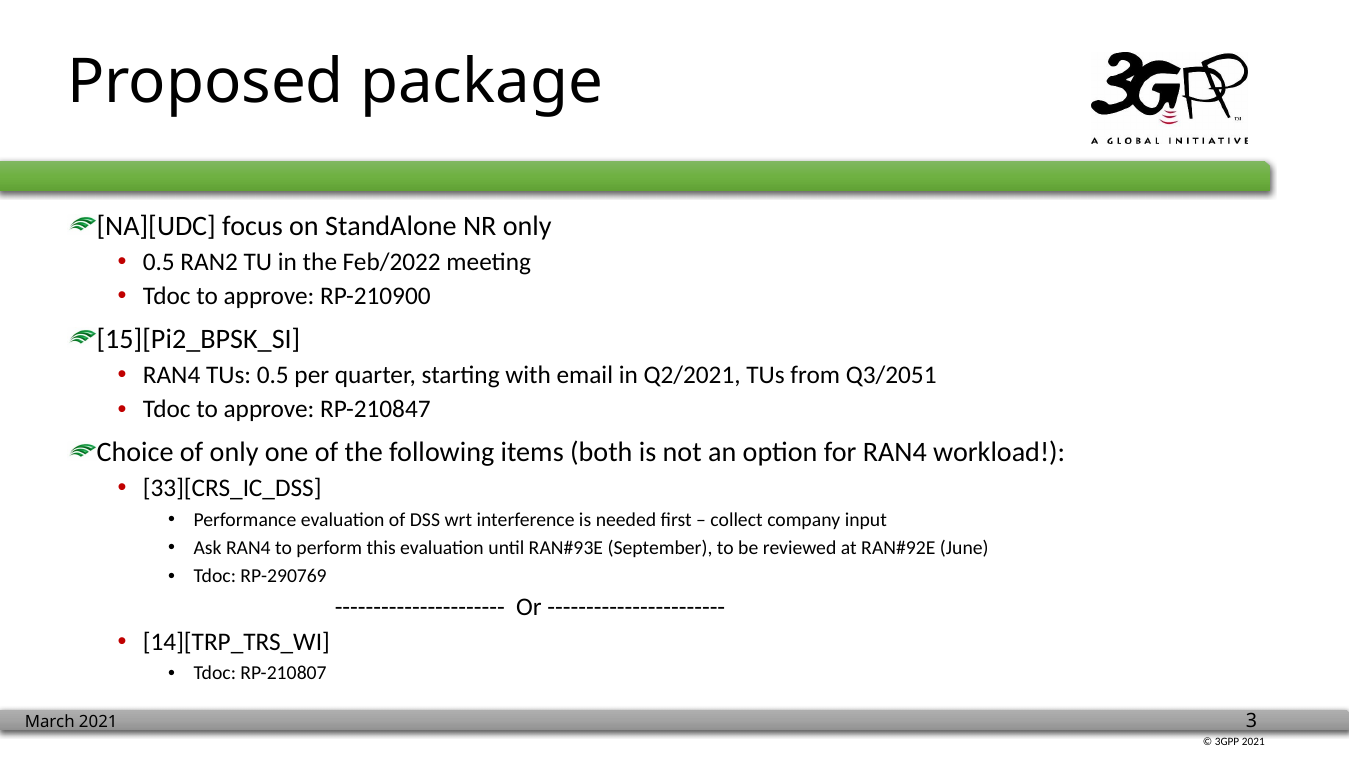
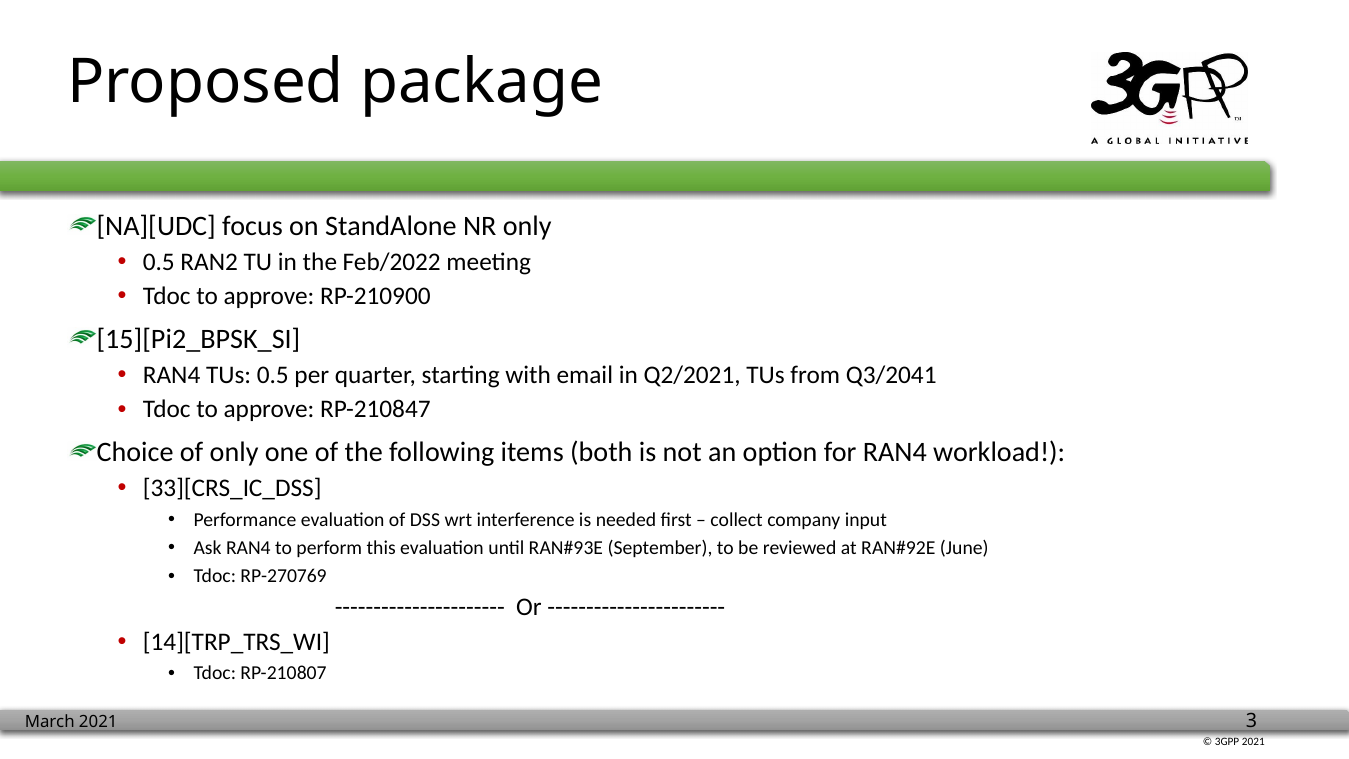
Q3/2051: Q3/2051 -> Q3/2041 (891, 375)
RP-290769: RP-290769 -> RP-270769 (284, 576)
